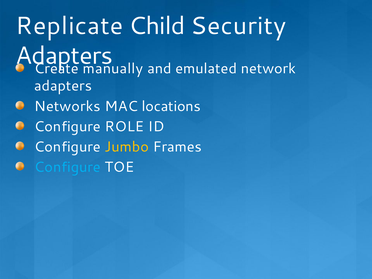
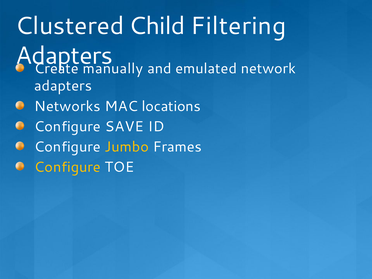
Replicate: Replicate -> Clustered (70, 26)
Security: Security -> Filtering (238, 26)
ROLE: ROLE -> SAVE (124, 127)
Configure colour: light blue -> yellow (67, 167)
